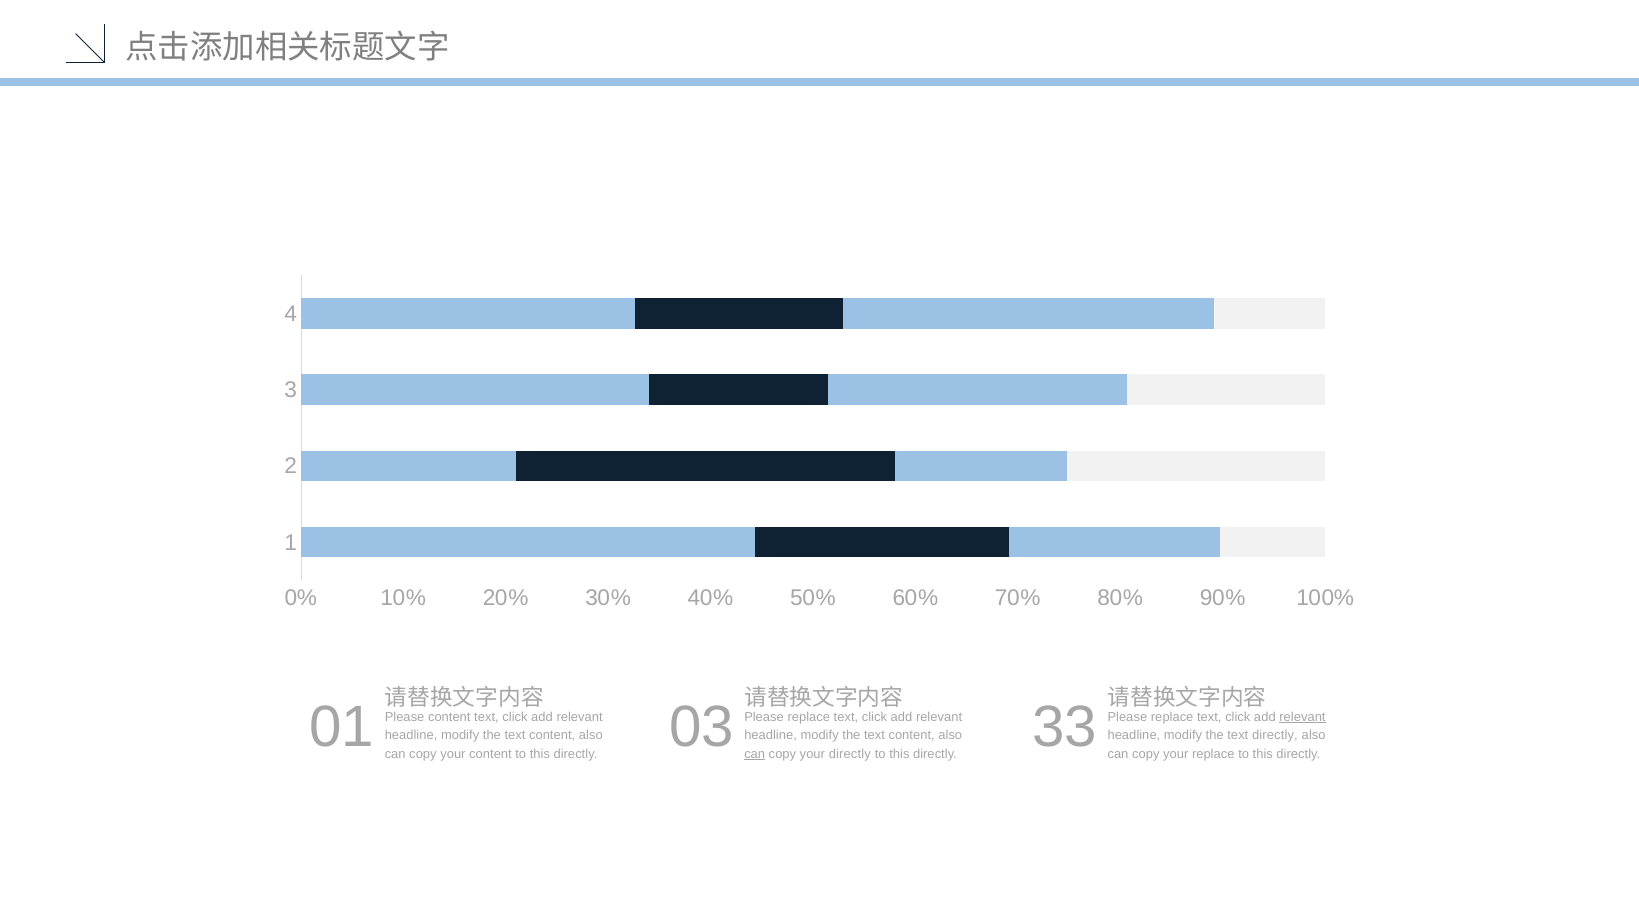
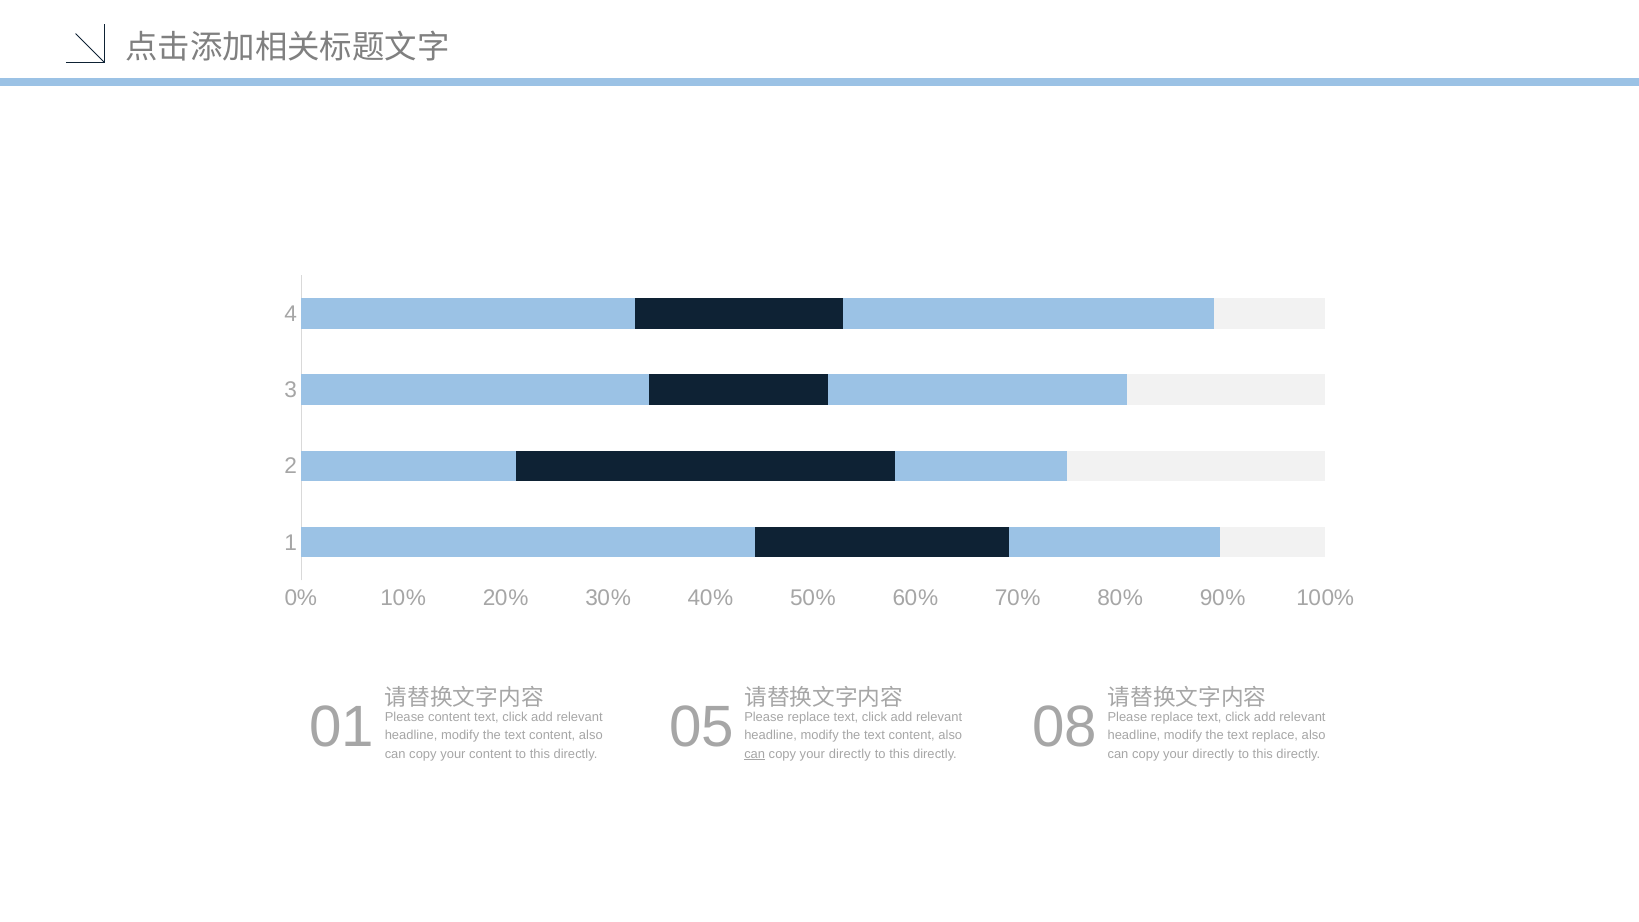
03: 03 -> 05 (701, 727)
33: 33 -> 08 (1065, 727)
relevant underline: present -> none (1302, 717)
text directly: directly -> replace (1275, 736)
replace: replace -> directly (1213, 754)
